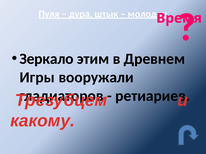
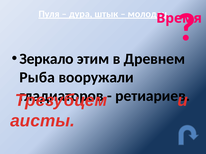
Игры: Игры -> Рыба (37, 78)
какому: какому -> аисты (43, 121)
